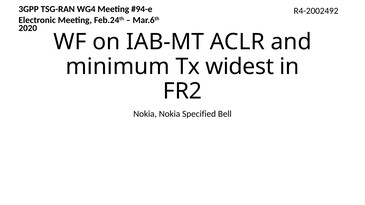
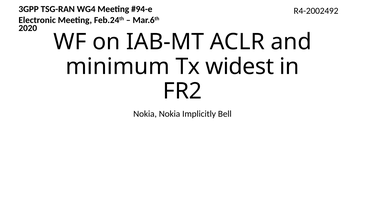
Specified: Specified -> Implicitly (199, 114)
